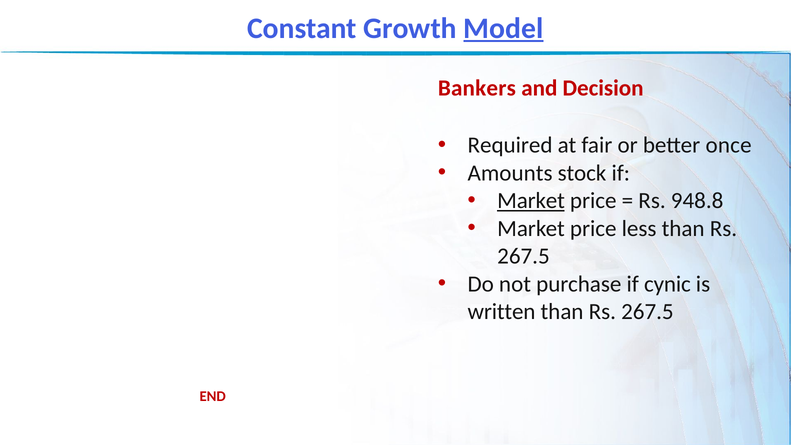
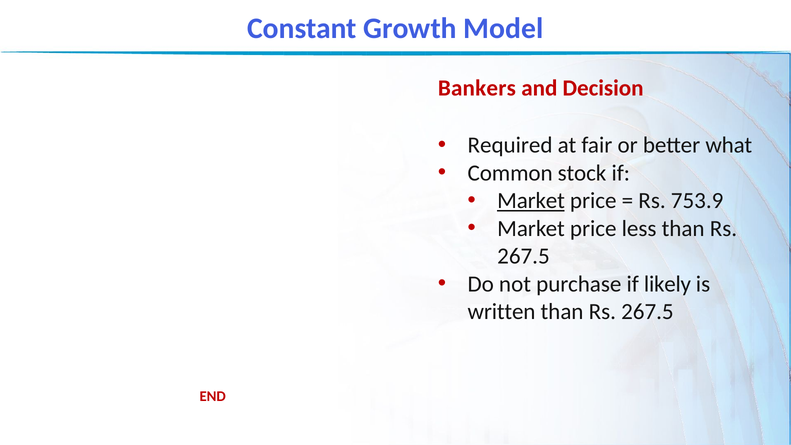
Model underline: present -> none (503, 28)
once: once -> what (729, 145)
Amounts: Amounts -> Common (510, 173)
948.8: 948.8 -> 753.9 (697, 201)
cynic: cynic -> likely (668, 284)
